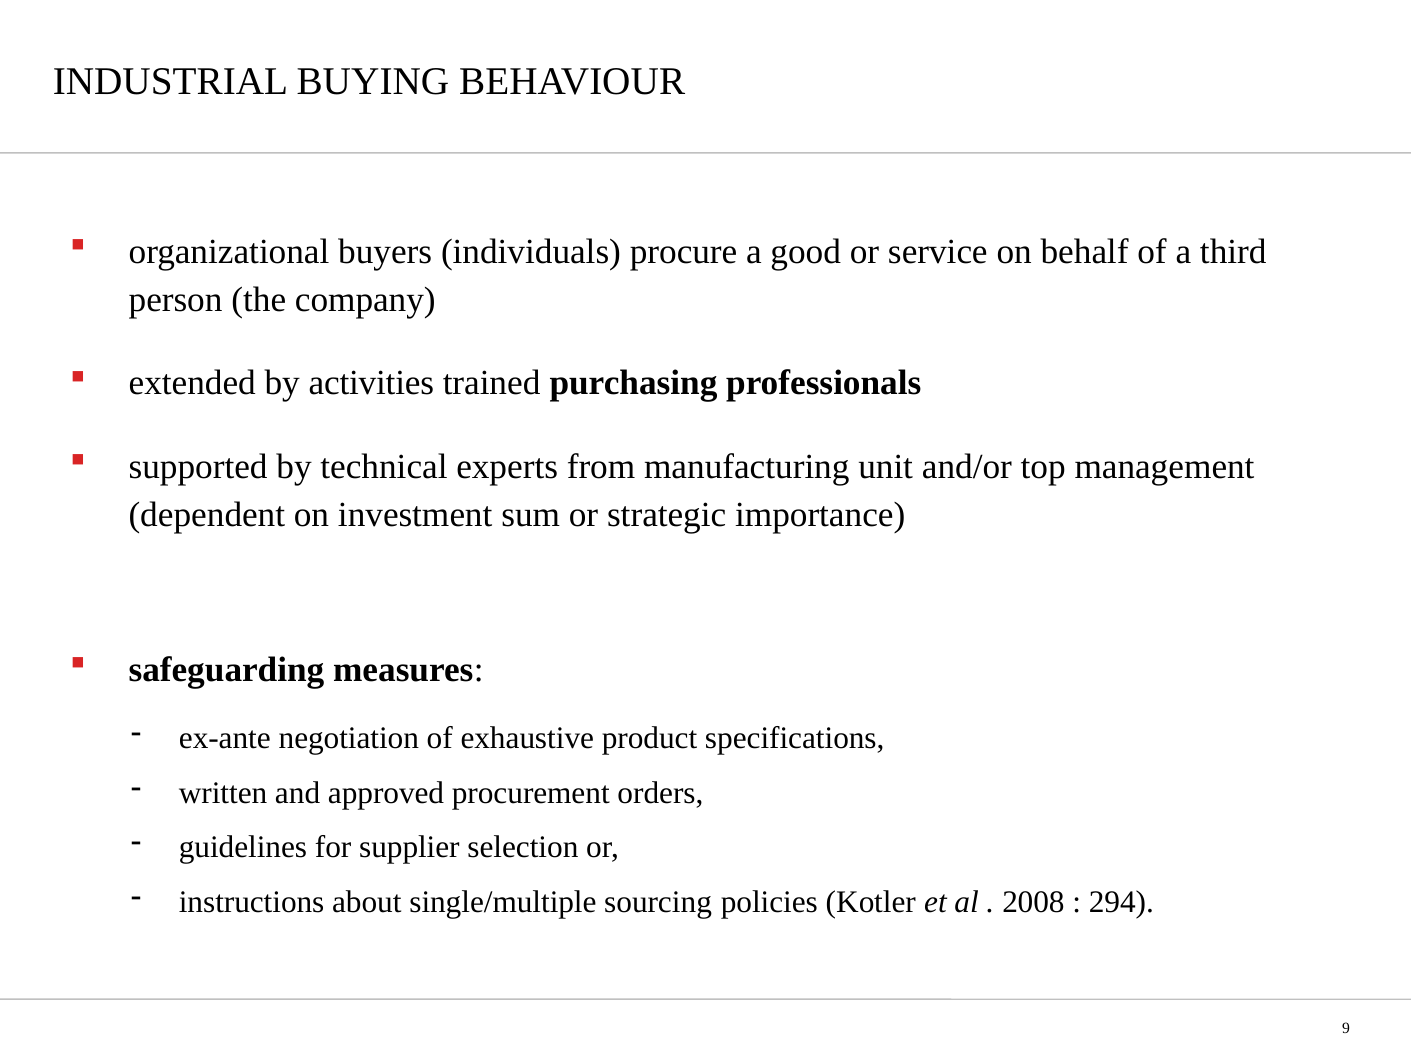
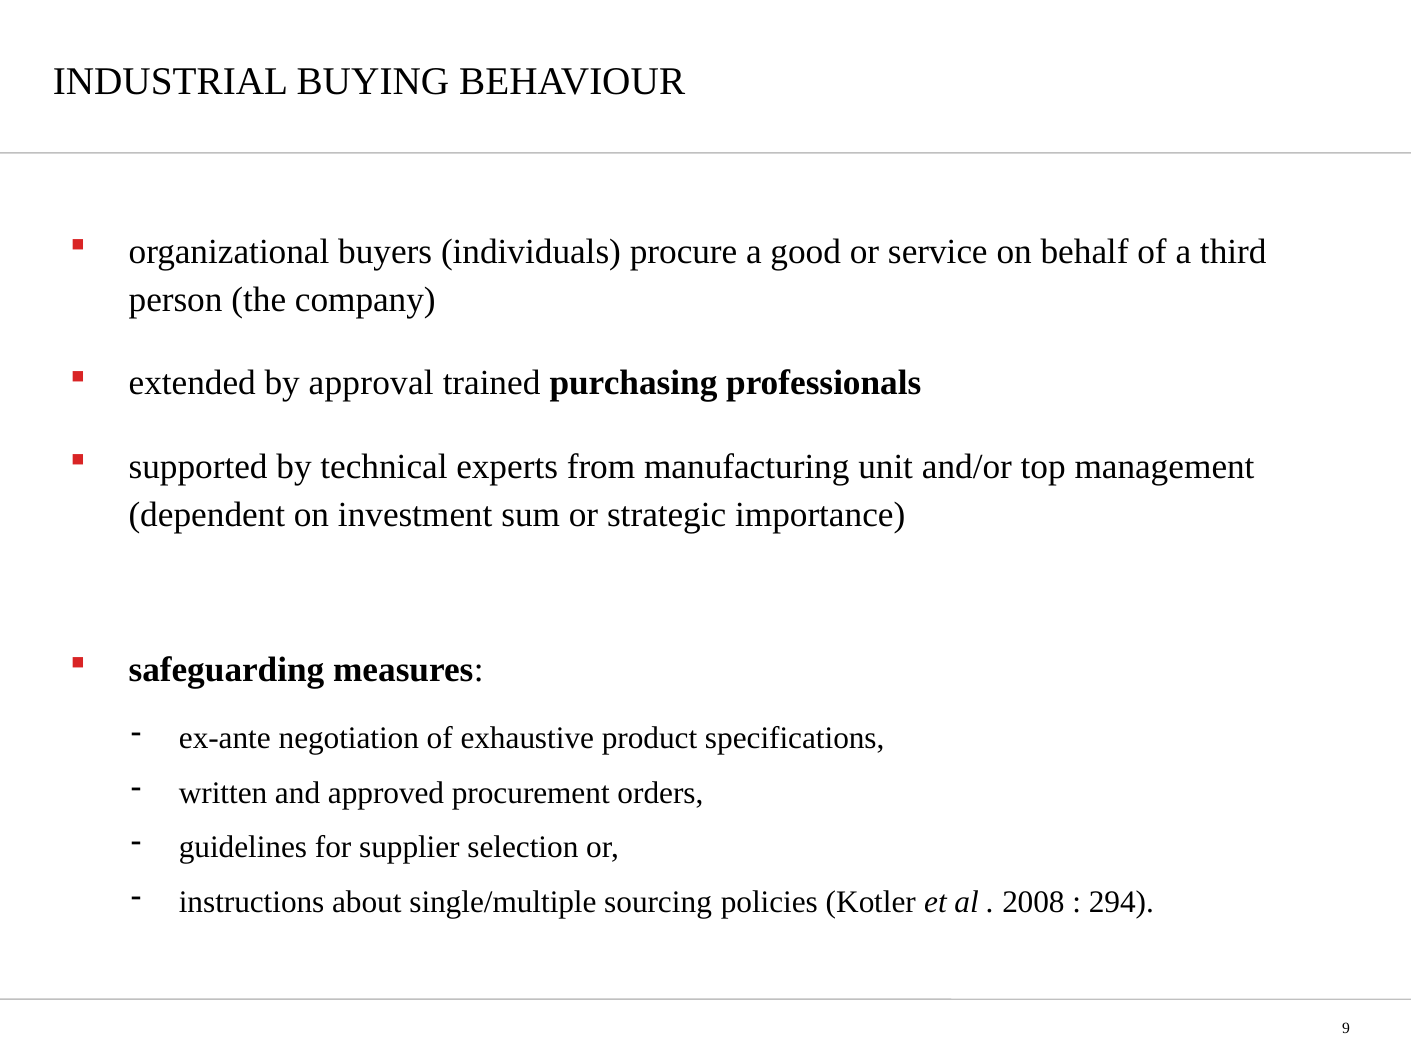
activities: activities -> approval (371, 383)
